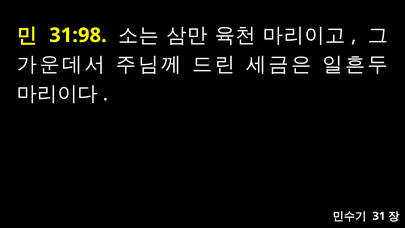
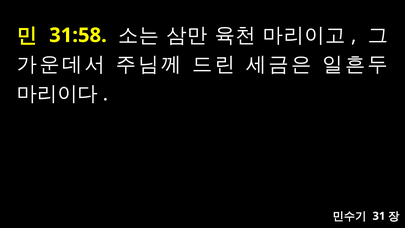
31:98: 31:98 -> 31:58 (78, 35)
